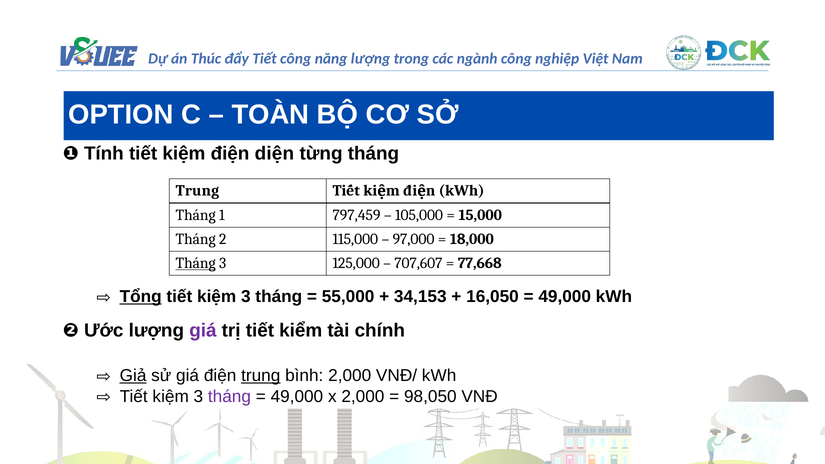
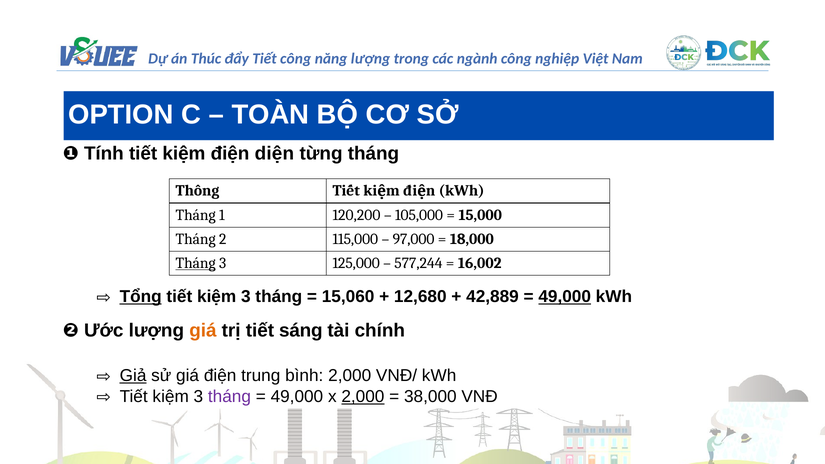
Trung: Trung -> Thống (197, 191)
797,459: 797,459 -> 120,200 (356, 215)
707,607: 707,607 -> 577,244 (418, 263)
77,668: 77,668 -> 16,002 (480, 263)
55,000: 55,000 -> 15,060 (348, 296)
34,153: 34,153 -> 12,680 (420, 296)
16,050: 16,050 -> 42,889 (492, 296)
49,000 underline: none -> present (565, 296)
giá colour: purple -> orange (203, 330)
kiểm: kiểm -> sáng (301, 330)
trung underline: present -> none (261, 376)
2,000 underline: none -> present (363, 396)
98,050: 98,050 -> 38,000 (430, 396)
